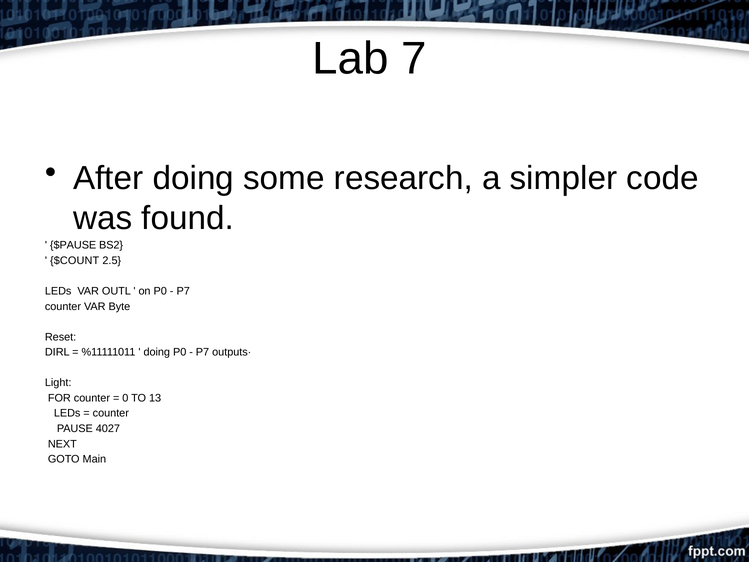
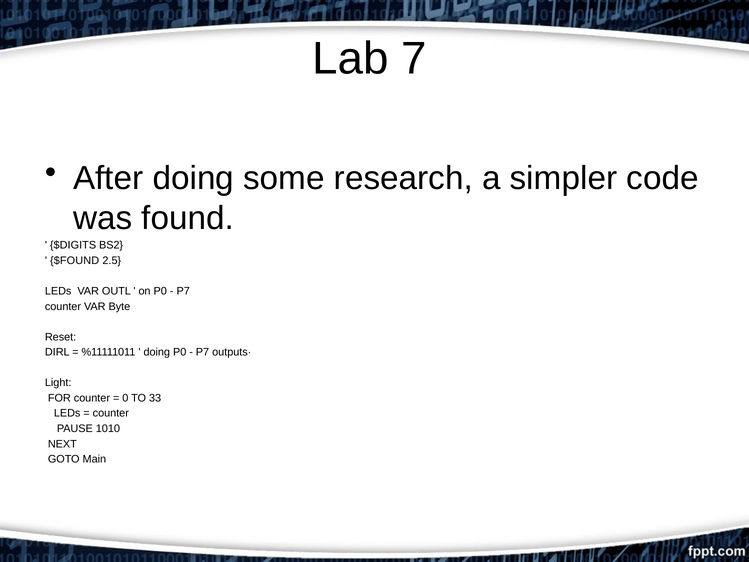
$PAUSE: $PAUSE -> $DIGITS (73, 245)
$COUNT: $COUNT -> $FOUND (75, 260)
13: 13 -> 33 (155, 398)
4027: 4027 -> 1010 (108, 428)
